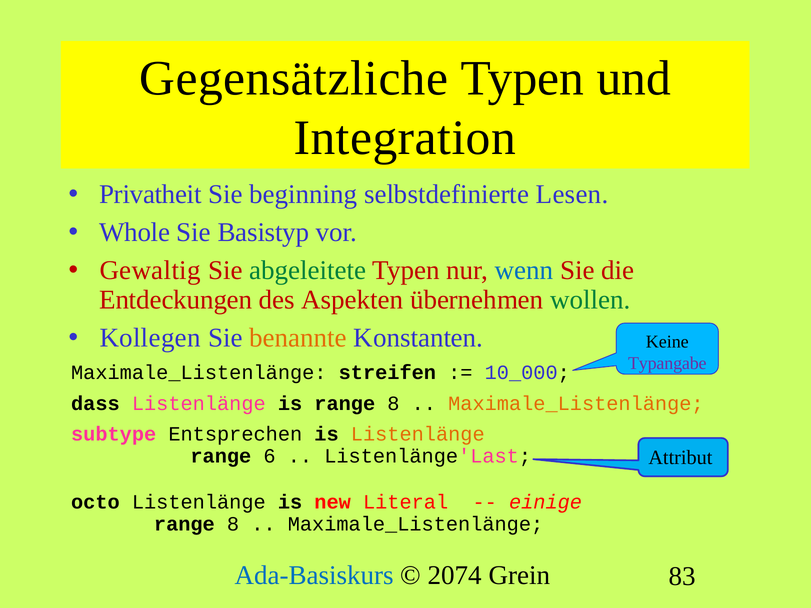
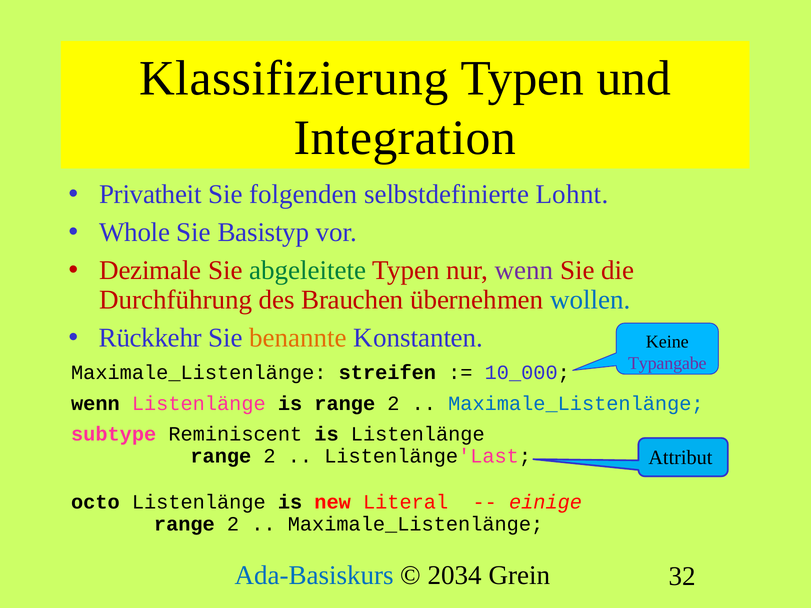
Gegensätzliche: Gegensätzliche -> Klassifizierung (294, 78)
beginning: beginning -> folgenden (303, 194)
Lesen: Lesen -> Lohnt (572, 194)
Gewaltig: Gewaltig -> Dezimale (150, 271)
wenn colour: blue -> purple (524, 271)
Entdeckungen: Entdeckungen -> Durchführung (176, 300)
Aspekten: Aspekten -> Brauchen (352, 300)
wollen colour: green -> blue (590, 300)
Kollegen: Kollegen -> Rückkehr (150, 338)
dass: dass -> wenn (95, 404)
is range 8: 8 -> 2 (393, 404)
Maximale_Listenlänge colour: orange -> blue (576, 404)
Entsprechen: Entsprechen -> Reminiscent (235, 434)
Listenlänge colour: orange -> black (418, 434)
6: 6 -> 2 (270, 456)
8: 8 -> 2 (233, 524)
2074: 2074 -> 2034 (455, 575)
83: 83 -> 32 (682, 576)
